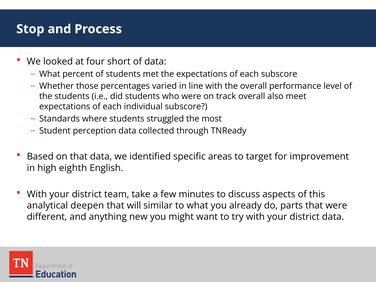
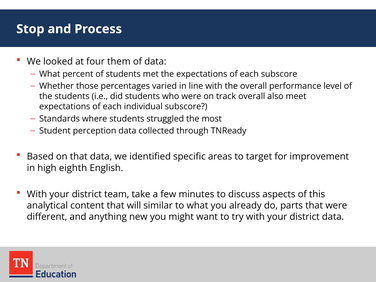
short: short -> them (119, 61)
deepen: deepen -> content (87, 206)
